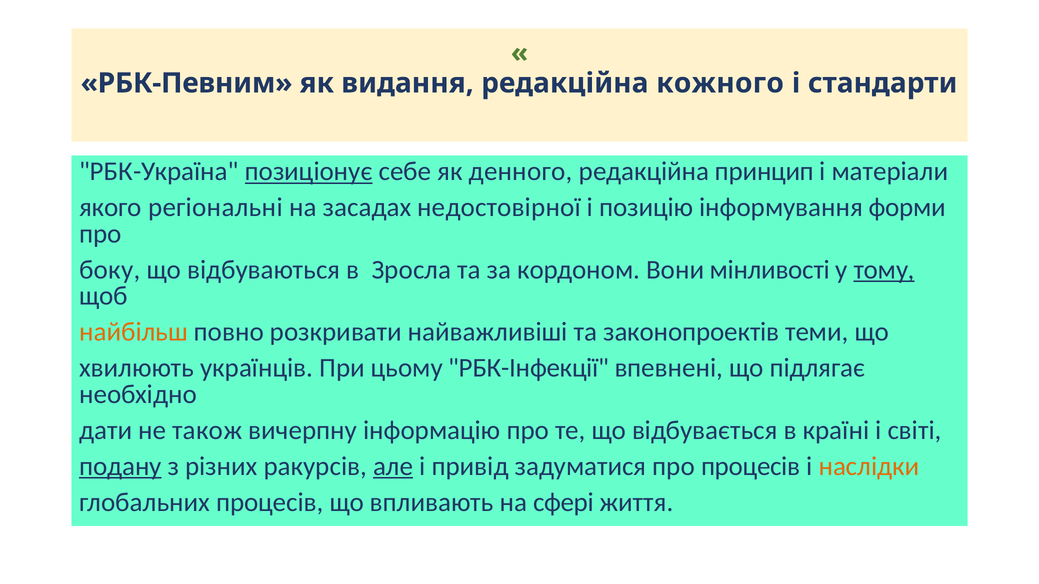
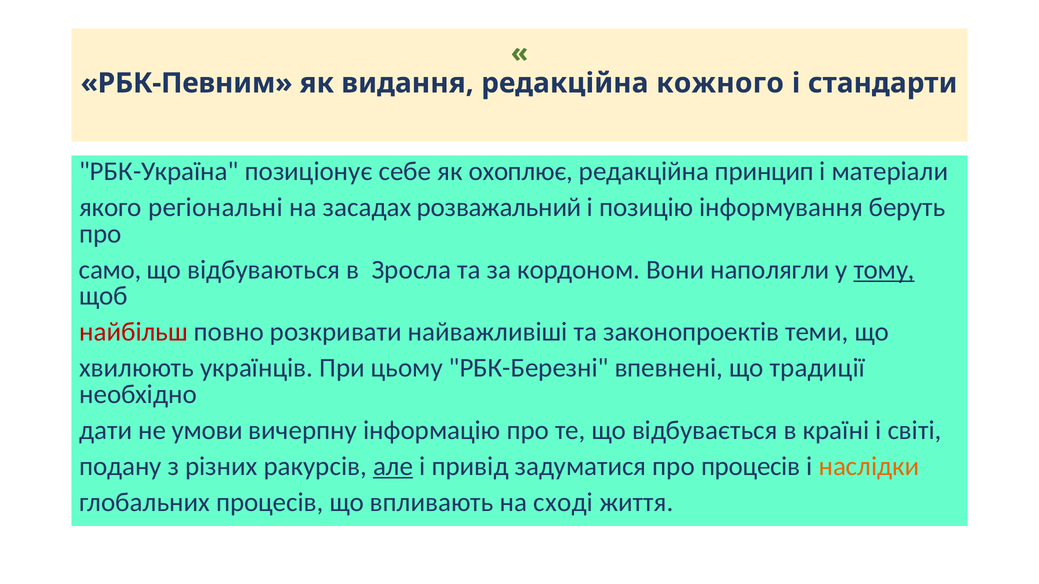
позиціонує underline: present -> none (309, 172)
денного: денного -> охоплює (521, 172)
недостовірної: недостовірної -> розважальний (499, 208)
форми: форми -> беруть (907, 208)
боку: боку -> само (110, 270)
мінливості: мінливості -> наполягли (770, 270)
найбільш colour: orange -> red (134, 332)
РБК-Інфекції: РБК-Інфекції -> РБК-Березні (529, 368)
підлягає: підлягає -> традиції (817, 368)
також: також -> умови (207, 431)
подану underline: present -> none (120, 467)
сфері: сфері -> сході (563, 503)
